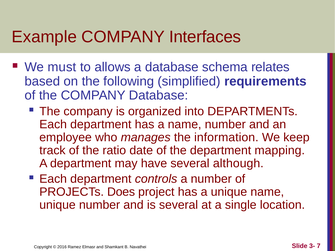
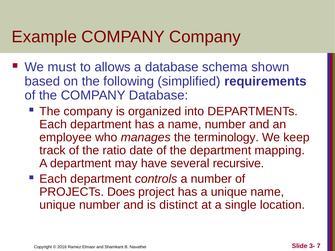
COMPANY Interfaces: Interfaces -> Company (205, 37)
relates: relates -> shown (270, 67)
information: information -> terminology (226, 138)
although: although -> recursive (238, 164)
is several: several -> distinct (178, 205)
